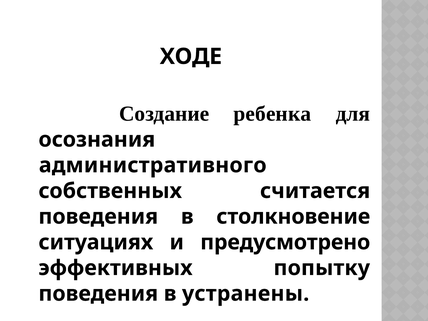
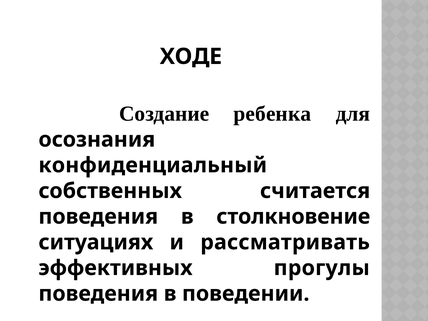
административного: административного -> конфиденциальный (153, 165)
предусмотрено: предусмотрено -> рассматривать (285, 242)
попытку: попытку -> прогулы (322, 268)
устранены: устранены -> поведении (246, 294)
